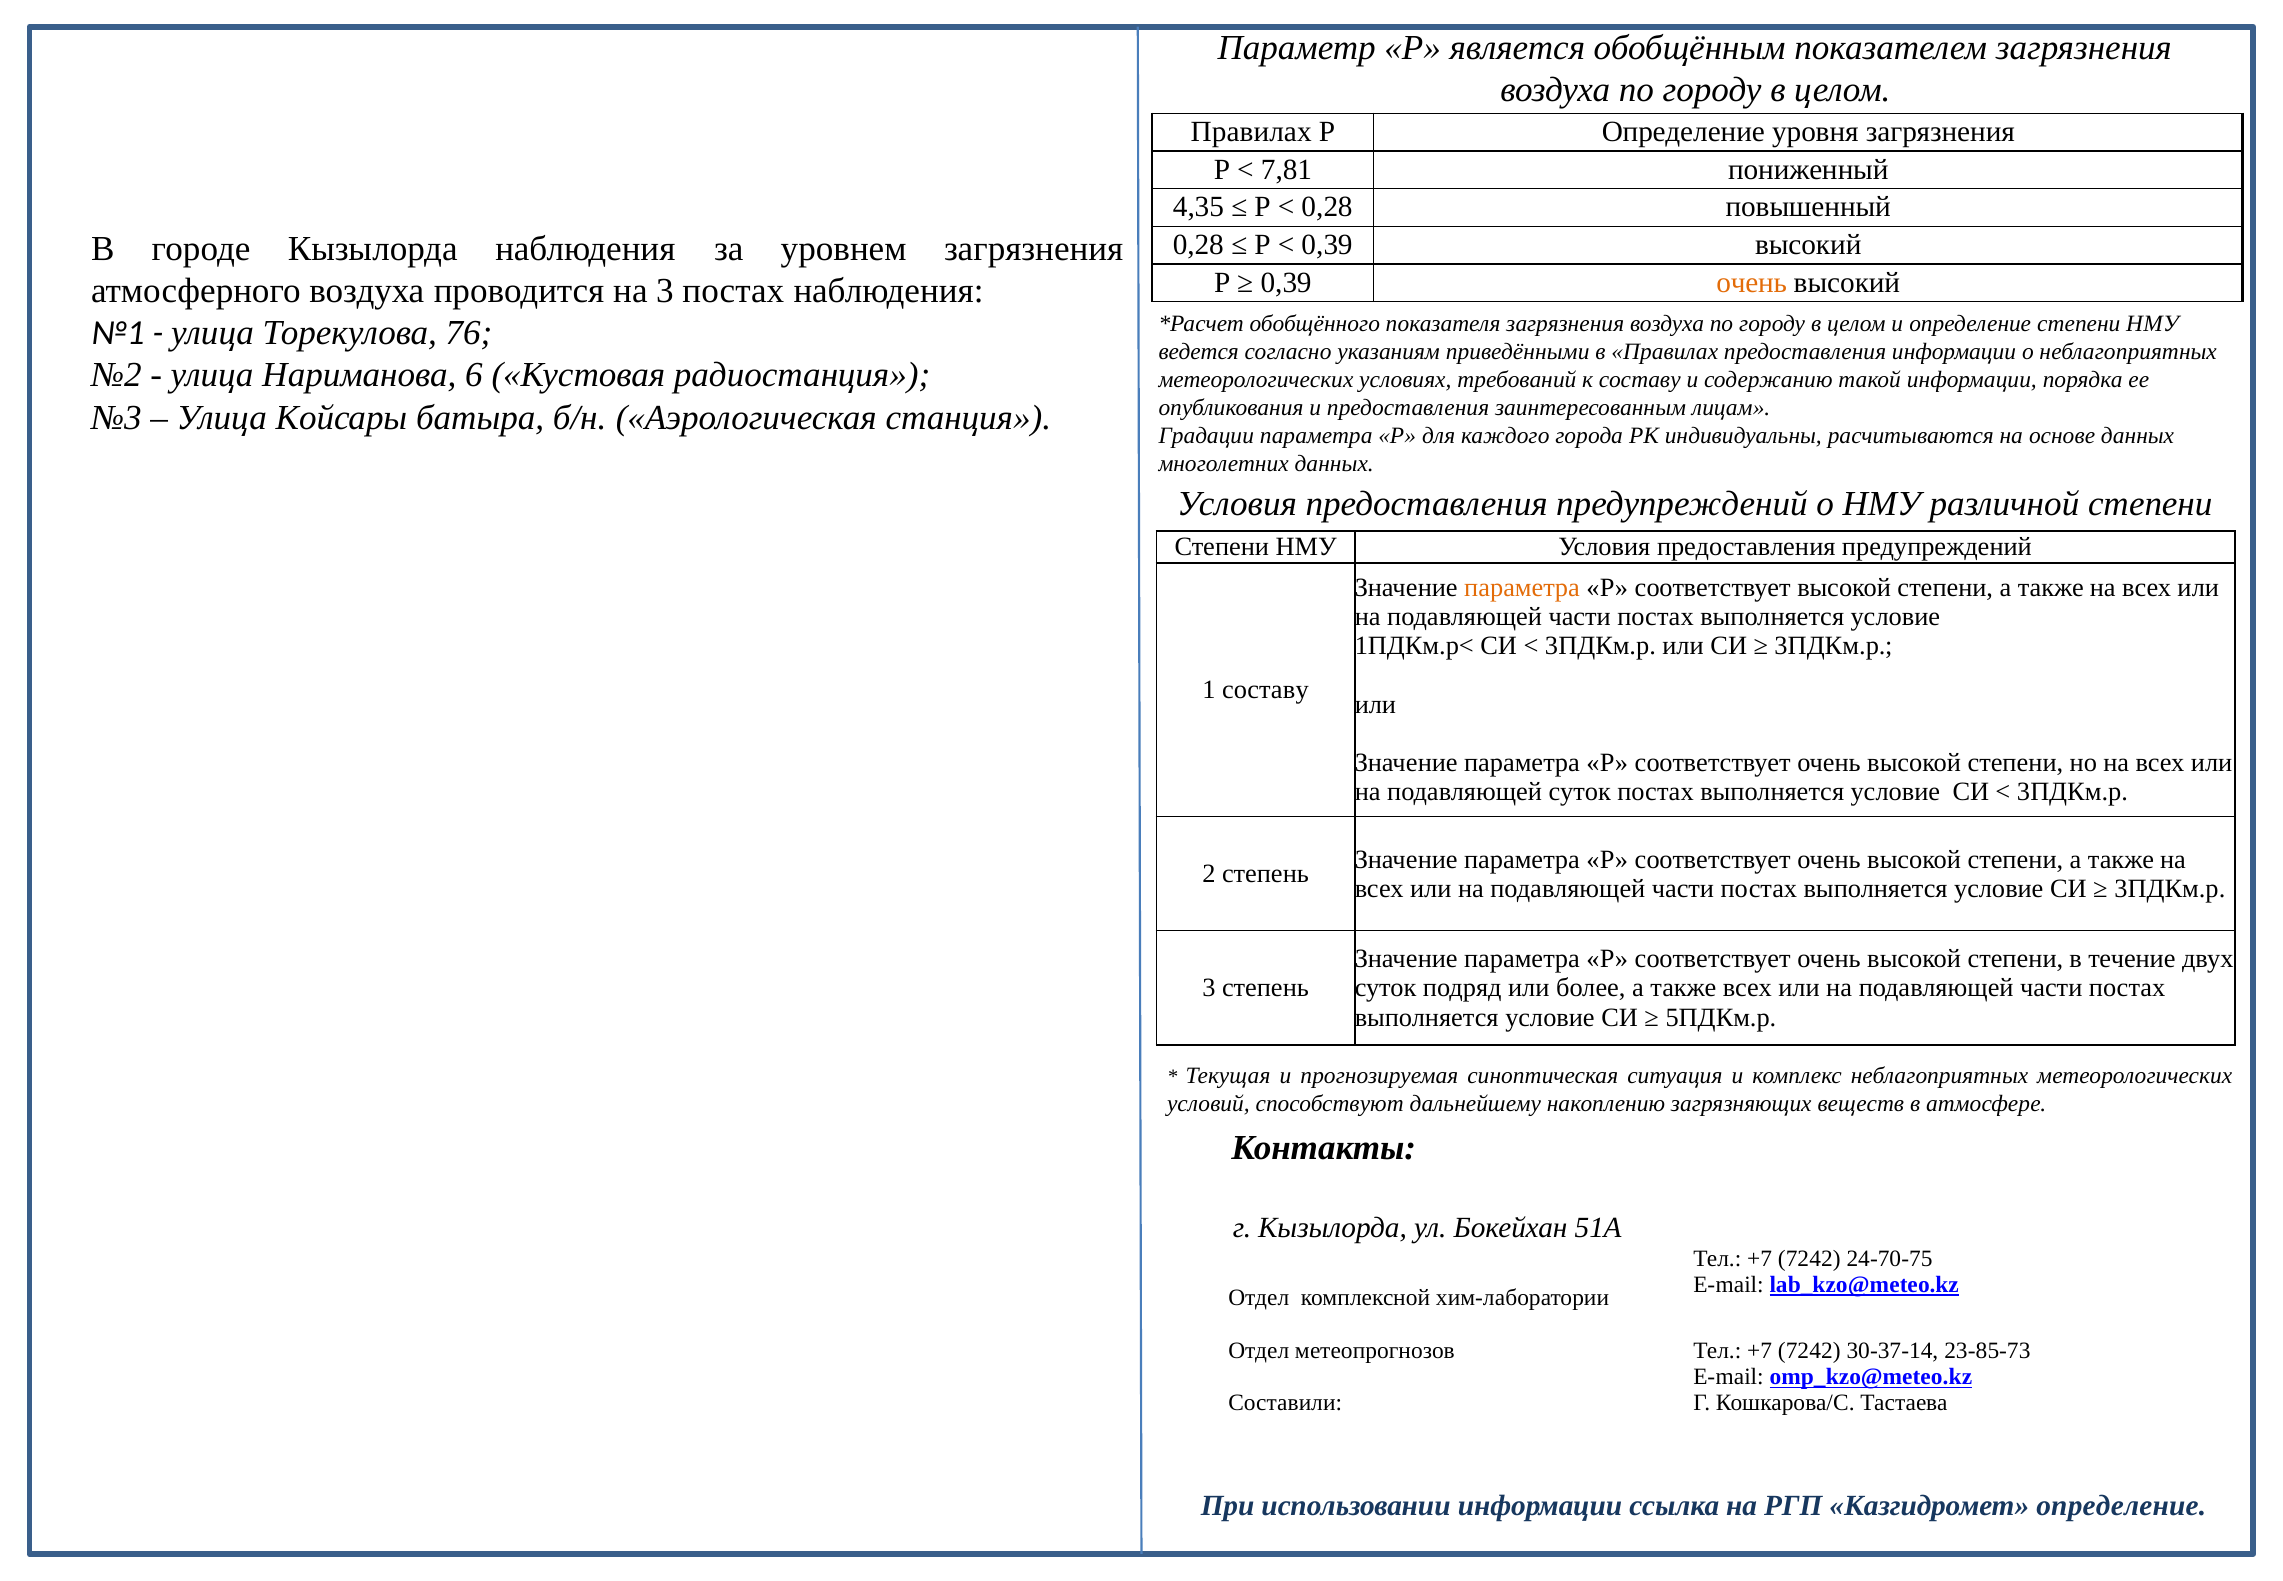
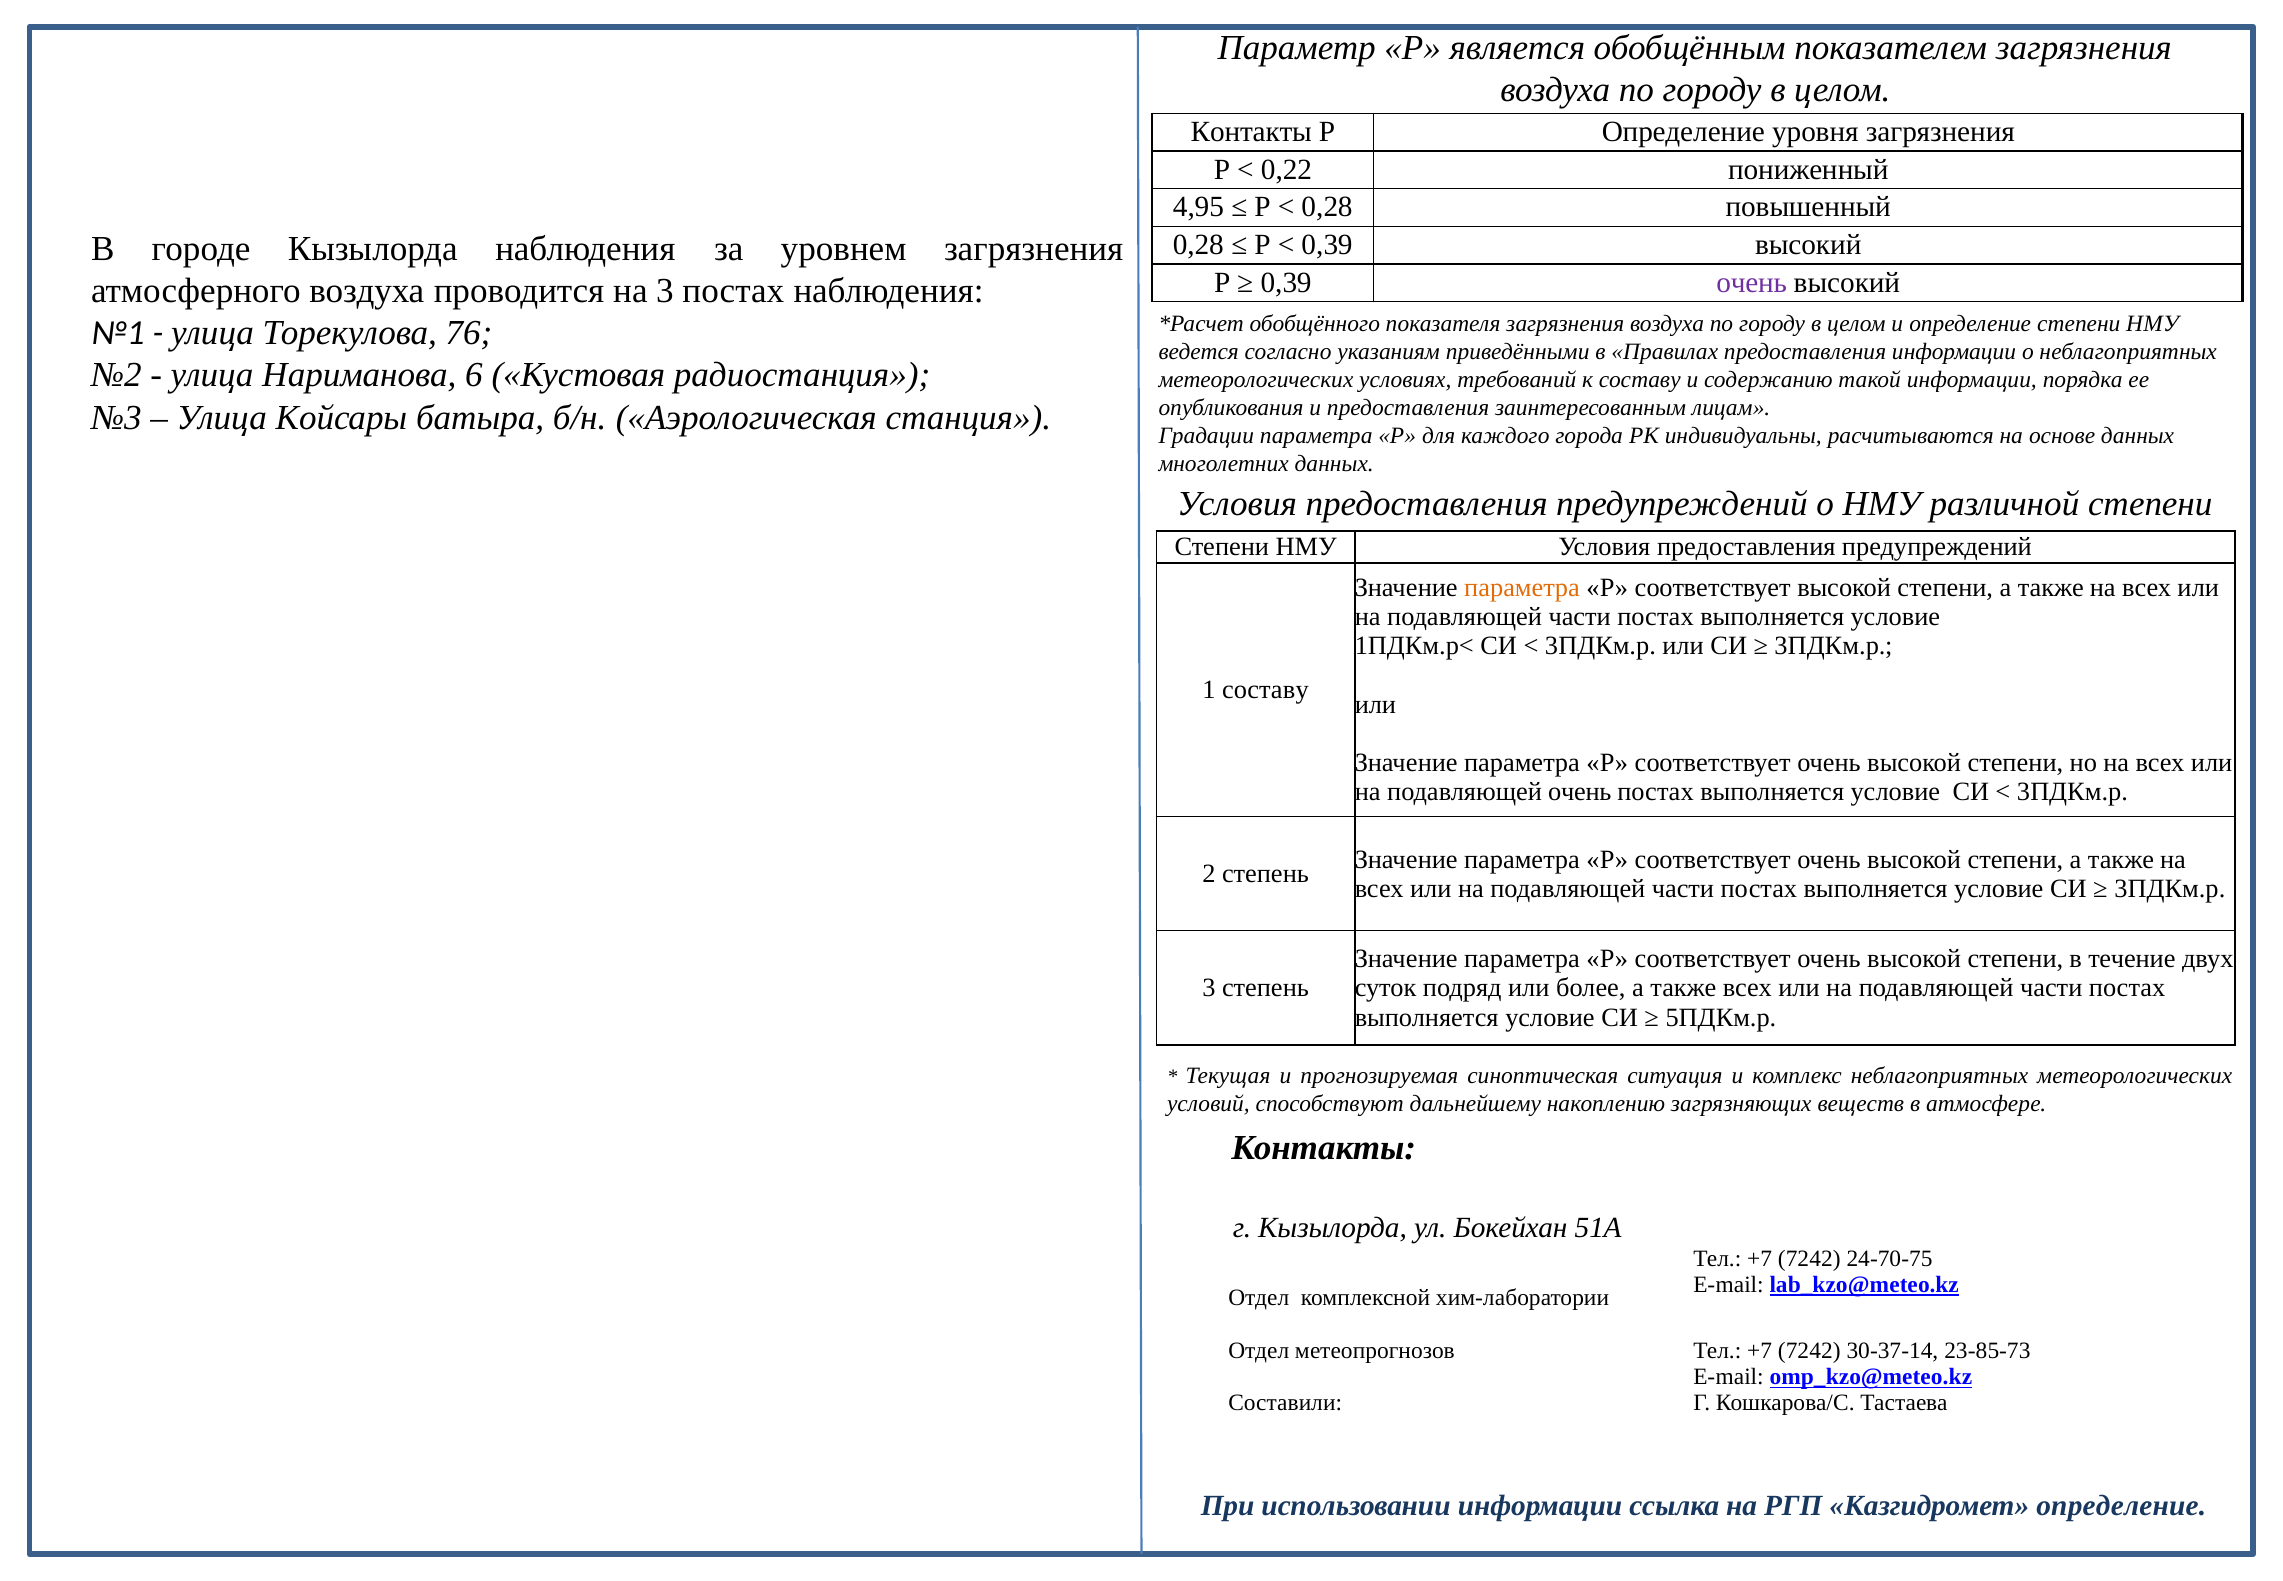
Правилах: Правилах -> Контакты (1251, 132)
7,81: 7,81 -> 0,22 (1286, 170)
4,35: 4,35 -> 4,95 (1198, 207)
очень colour: orange -> purple (1752, 283)
подавляющей суток: суток -> очень (1580, 792)
